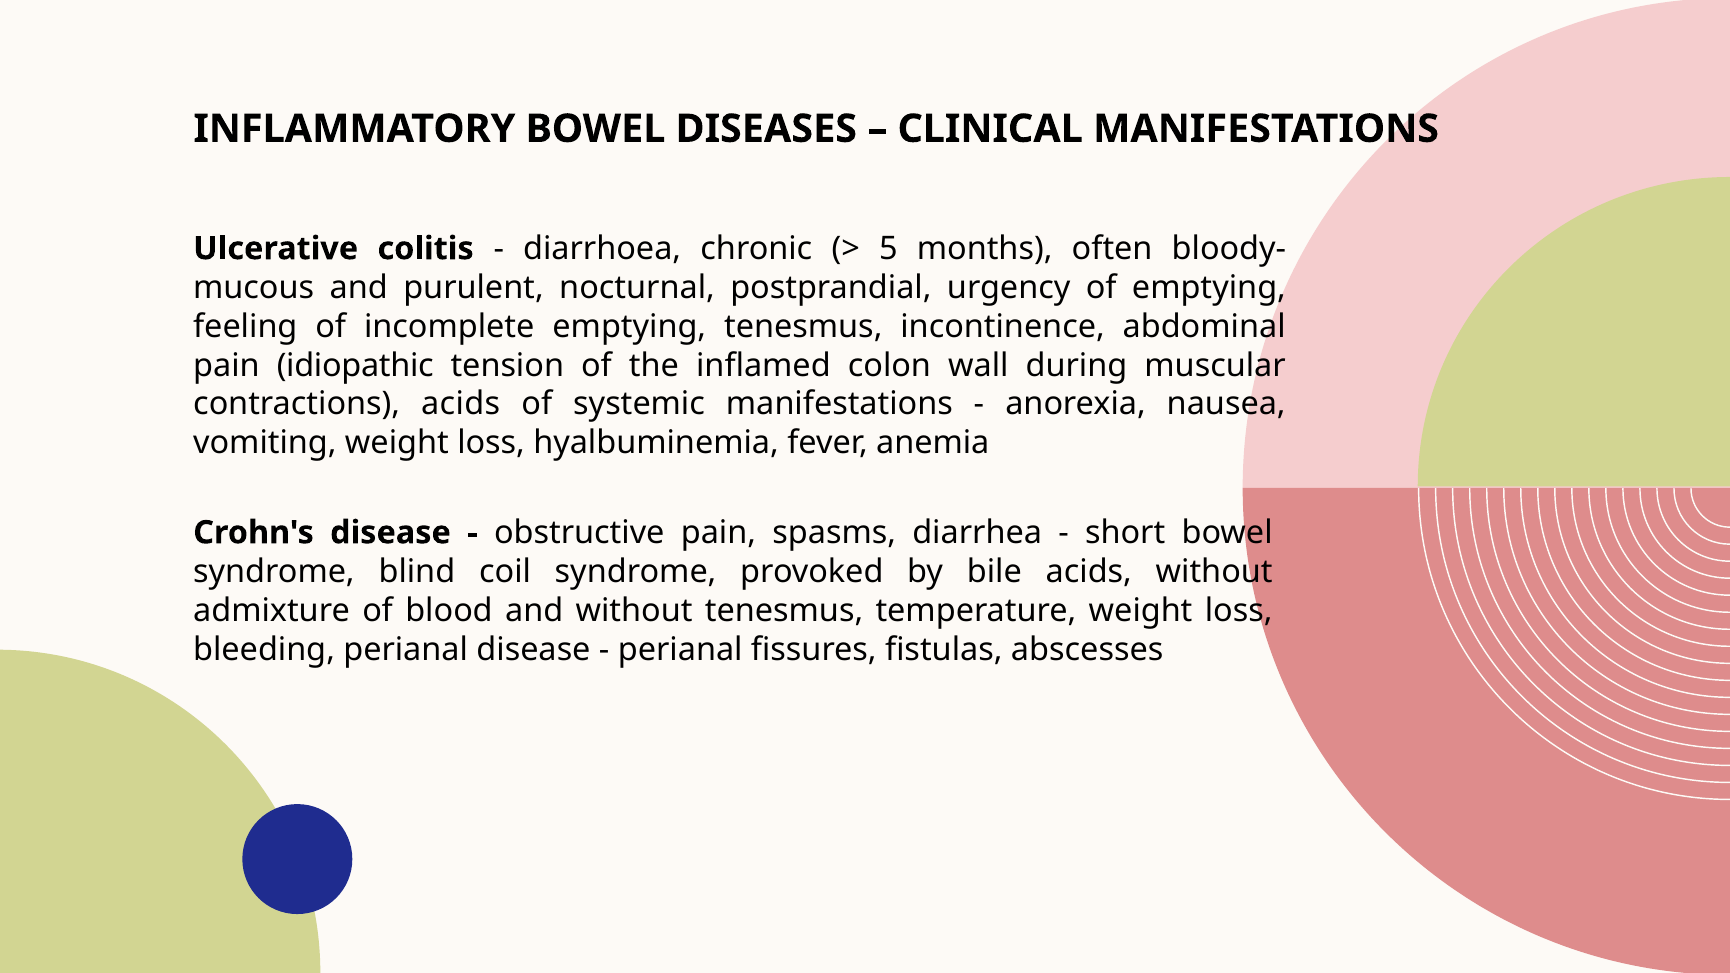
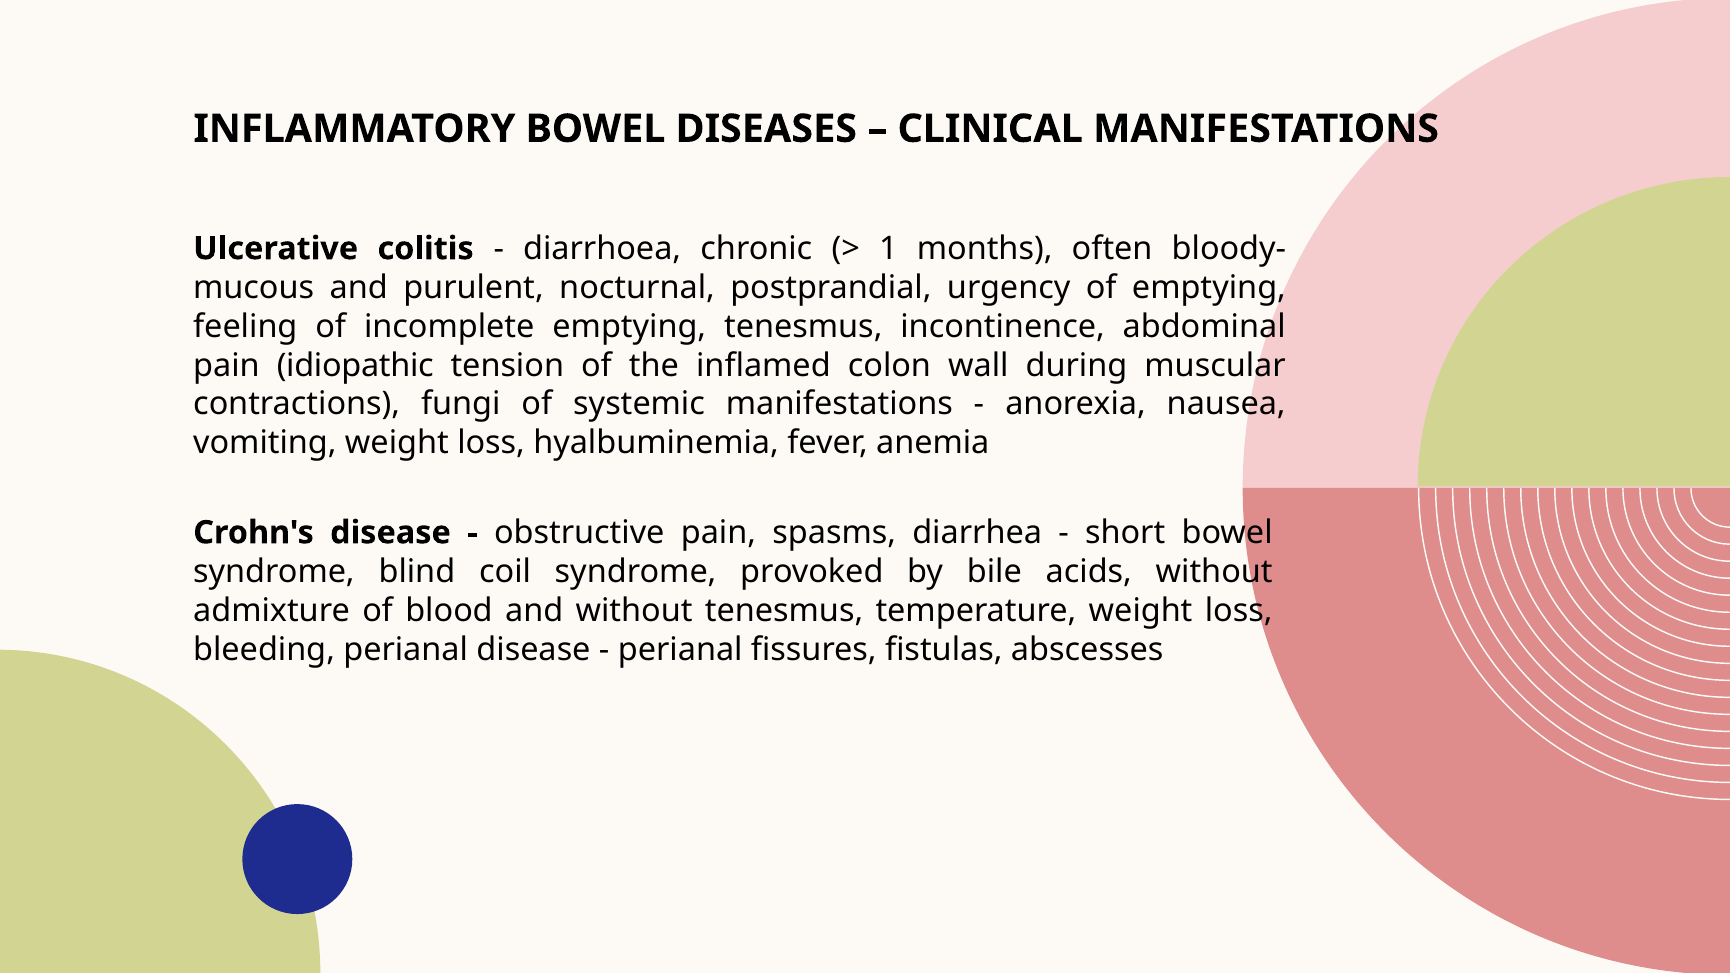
5: 5 -> 1 (888, 249)
contractions acids: acids -> fungi (461, 404)
